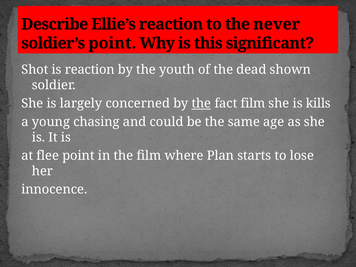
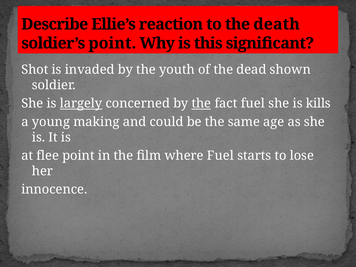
never: never -> death (277, 24)
is reaction: reaction -> invaded (90, 70)
largely underline: none -> present (81, 103)
fact film: film -> fuel (253, 103)
chasing: chasing -> making (96, 122)
where Plan: Plan -> Fuel (220, 156)
